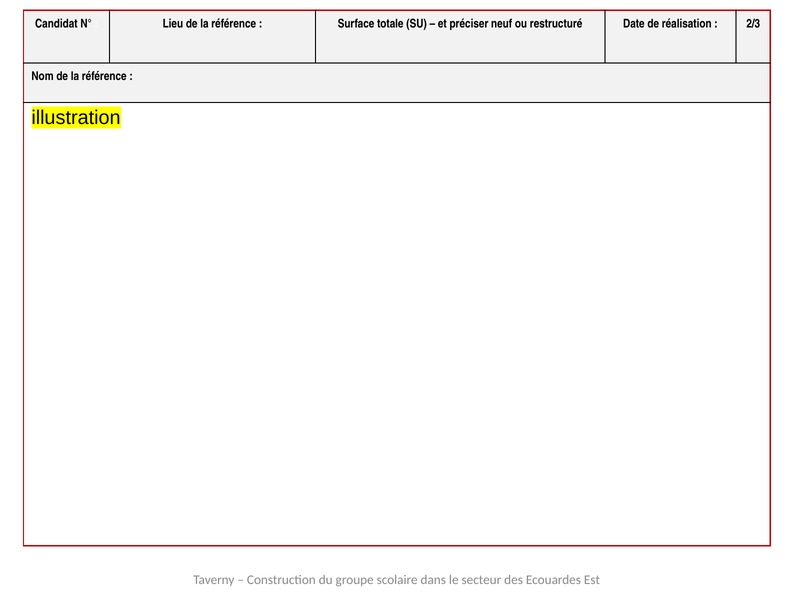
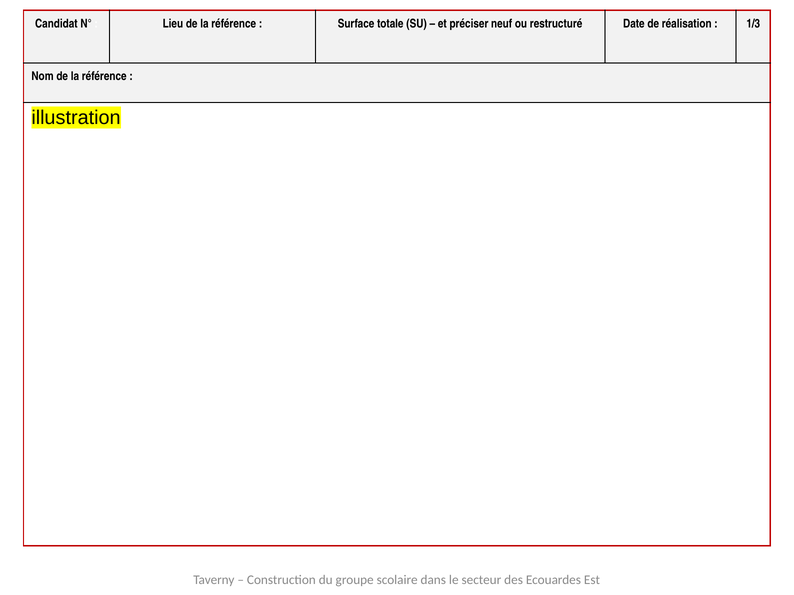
2/3: 2/3 -> 1/3 (753, 24)
